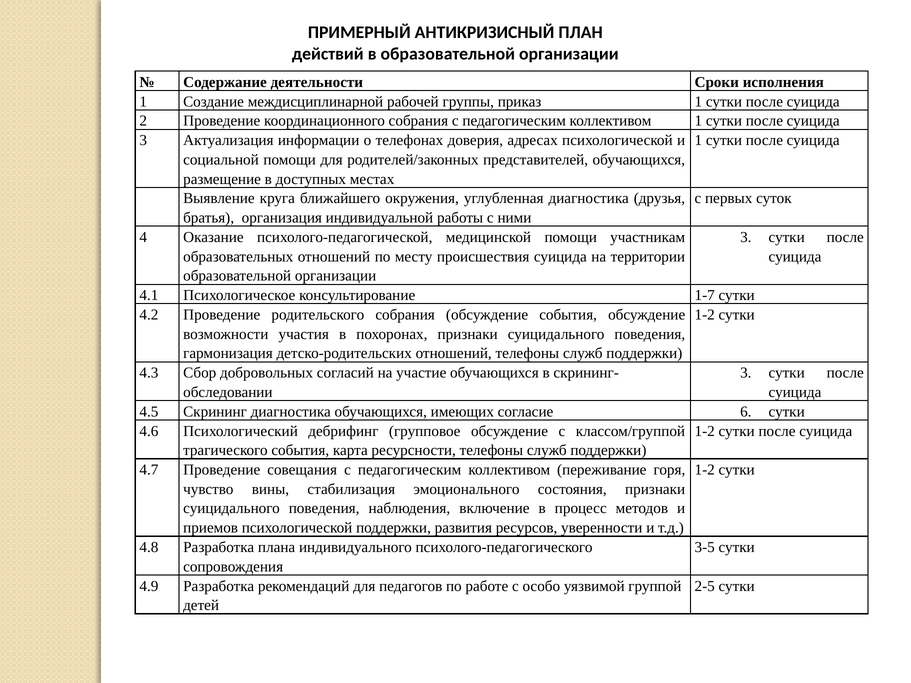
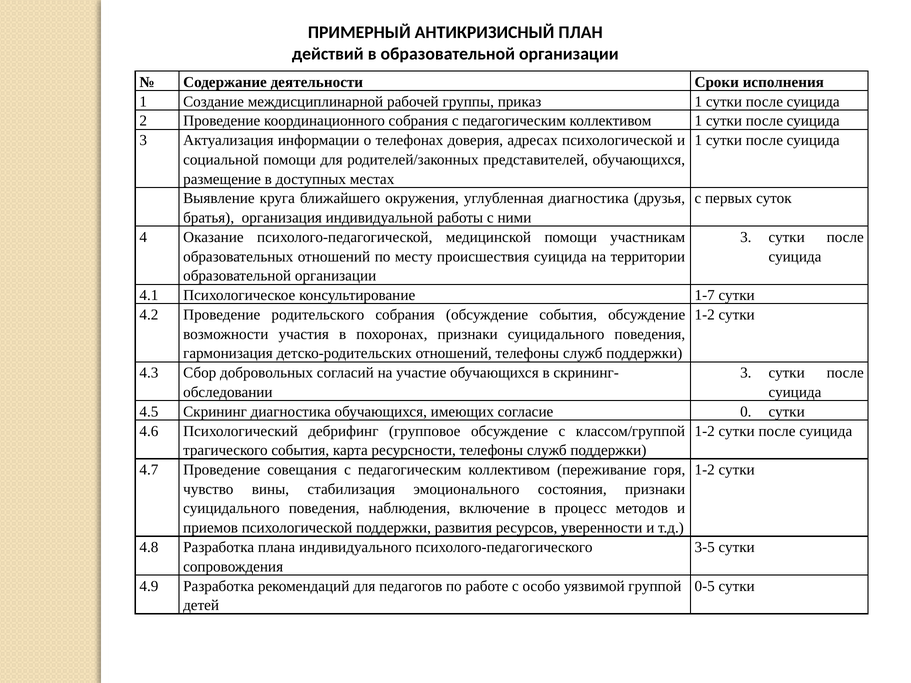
6: 6 -> 0 (746, 412)
2-5: 2-5 -> 0-5 (705, 586)
